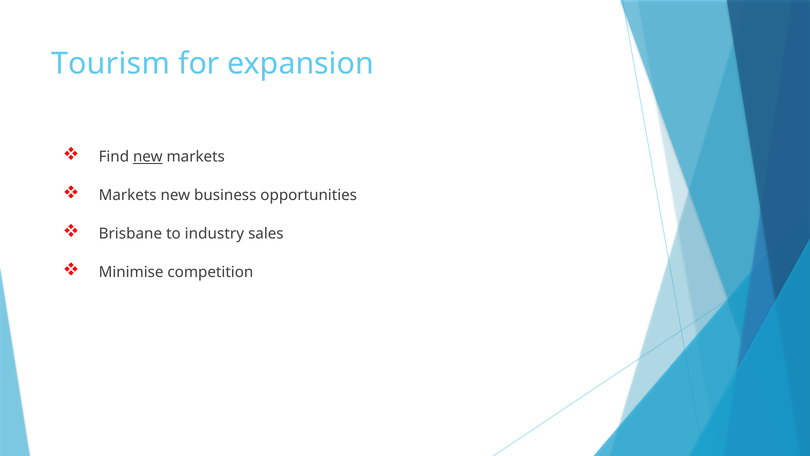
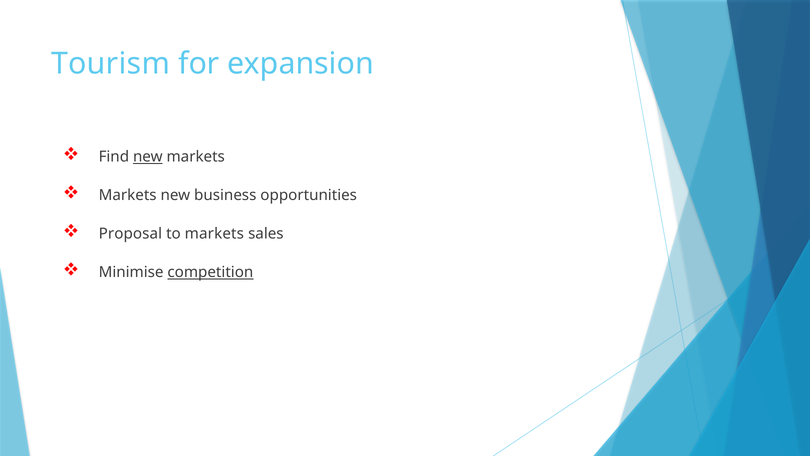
Brisbane: Brisbane -> Proposal (130, 234)
to industry: industry -> markets (214, 234)
competition underline: none -> present (210, 272)
